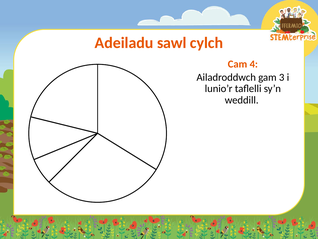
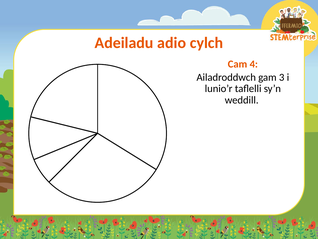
sawl: sawl -> adio (172, 43)
